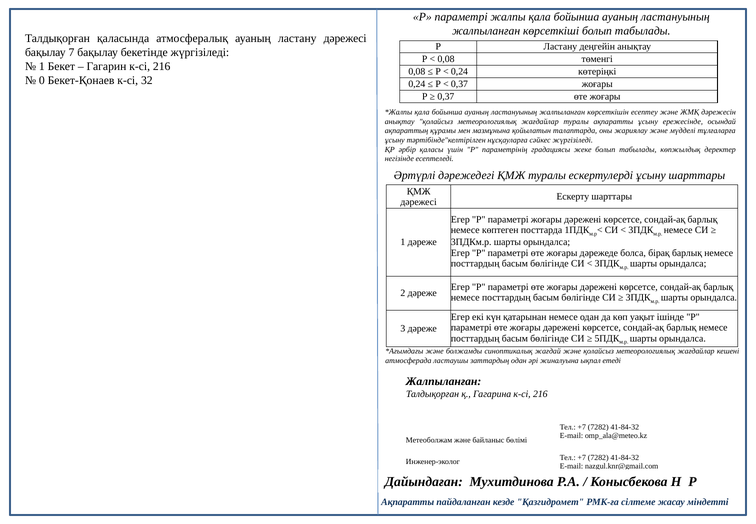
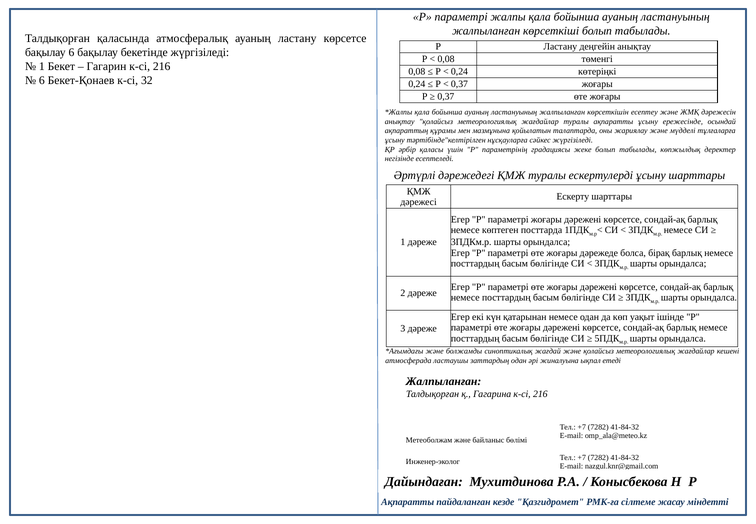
ластану дәрежесі: дәрежесі -> көрсетсе (345, 38)
бақылау 7: 7 -> 6 (71, 52)
0: 0 -> 6 (42, 80)
